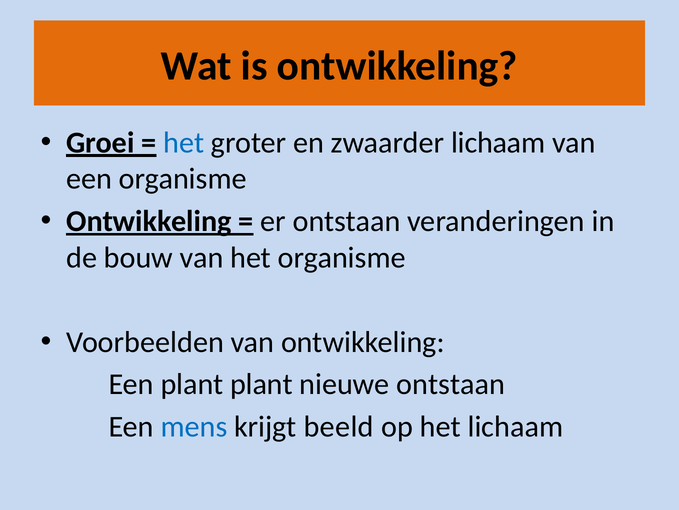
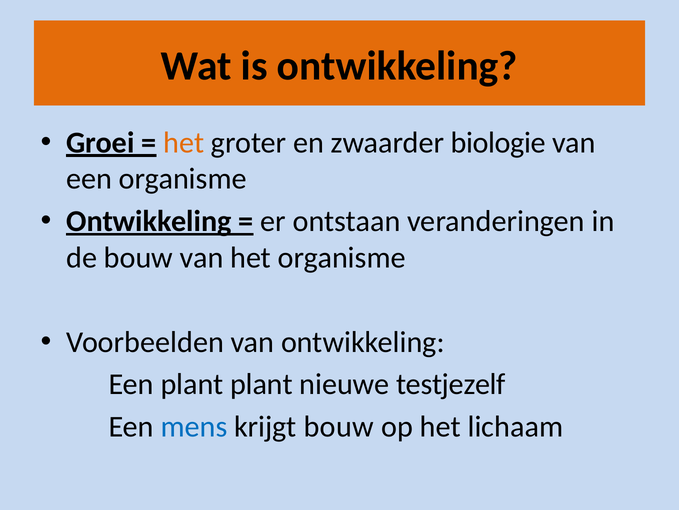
het colour: blue -> orange (184, 142)
zwaarder lichaam: lichaam -> biologie (498, 142)
nieuwe ontstaan: ontstaan -> testjezelf (451, 384)
krijgt beeld: beeld -> bouw (339, 426)
